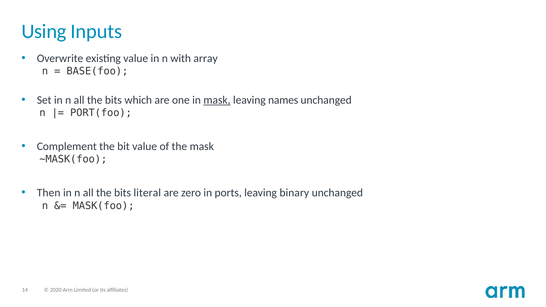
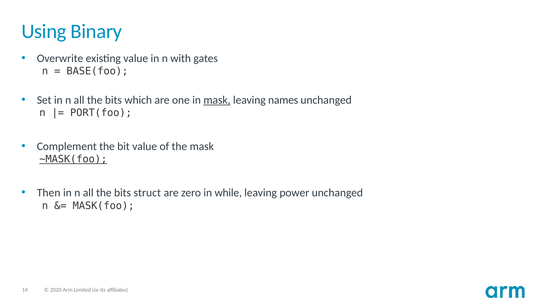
Inputs: Inputs -> Binary (96, 31)
array: array -> gates (206, 58)
~MASK(foo underline: none -> present (73, 159)
literal: literal -> struct (147, 193)
ports: ports -> while (228, 193)
binary: binary -> power (294, 193)
